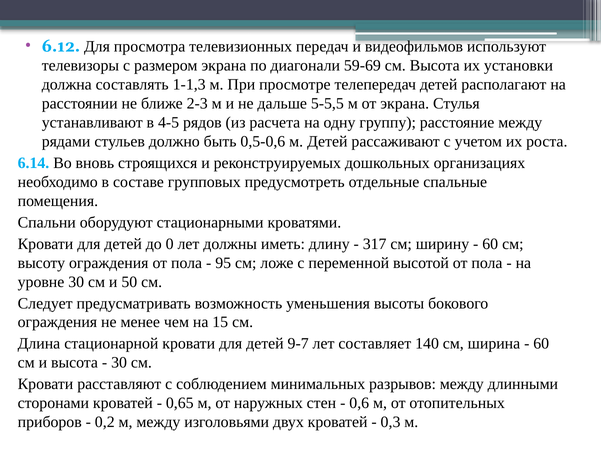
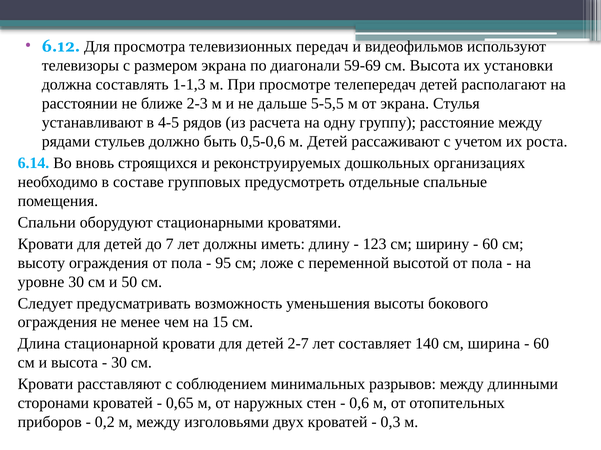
0: 0 -> 7 (170, 244)
317: 317 -> 123 (375, 244)
9-7: 9-7 -> 2-7 (298, 344)
